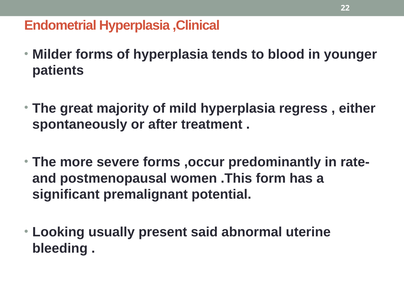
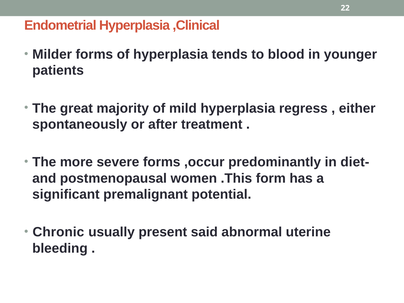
rate-: rate- -> diet- (355, 162)
Looking: Looking -> Chronic (58, 232)
